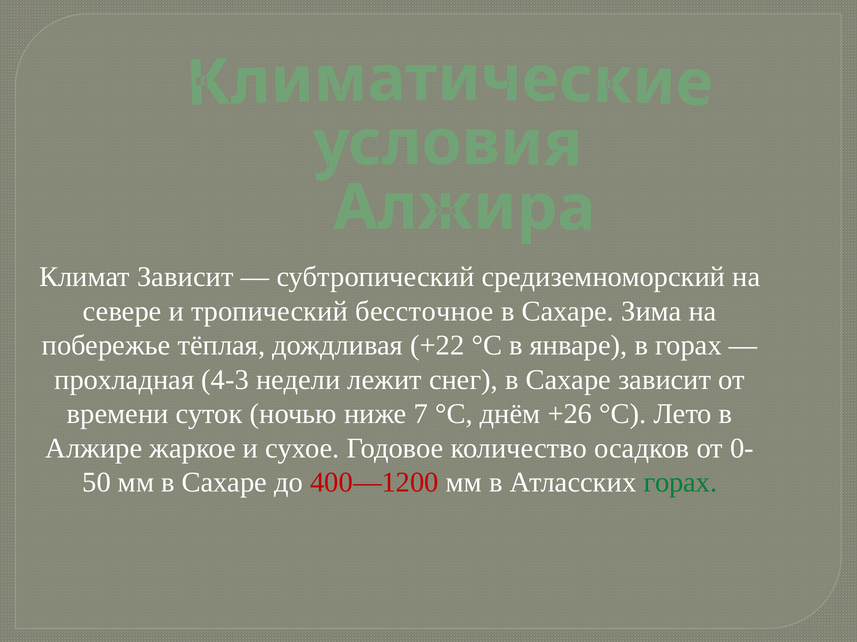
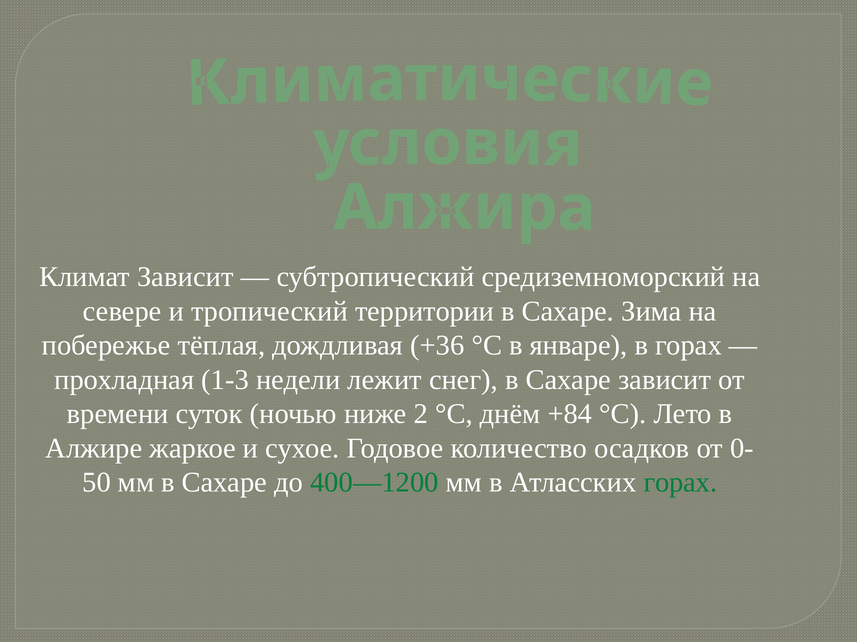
бессточное: бессточное -> территории (425, 312)
+22: +22 -> +36 (437, 346)
4-3: 4-3 -> 1-3 (225, 380)
7: 7 -> 2 (421, 414)
+26: +26 -> +84 (570, 414)
400—1200 colour: red -> green (374, 483)
